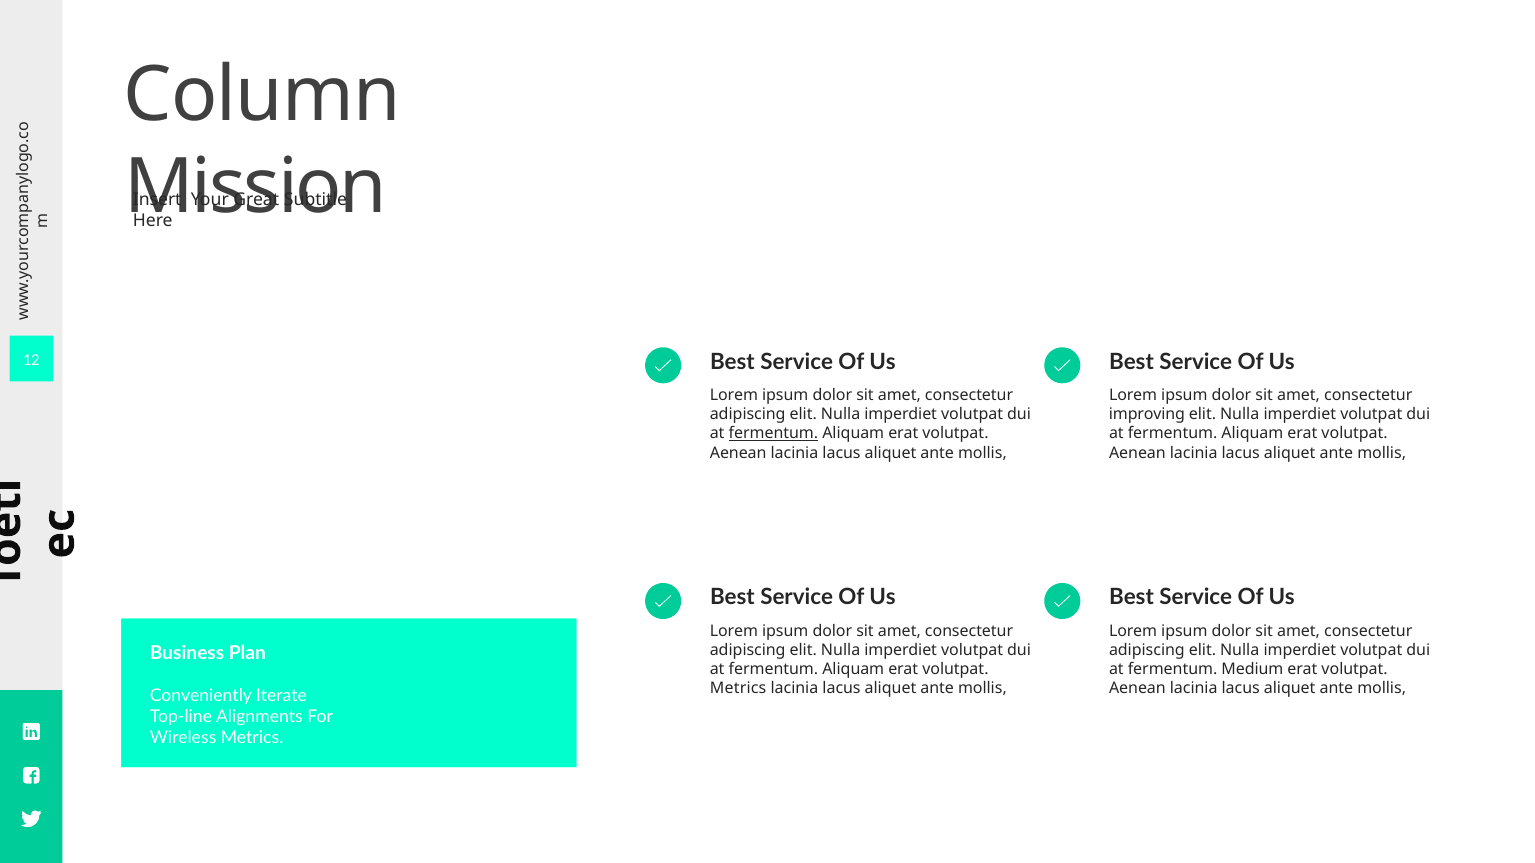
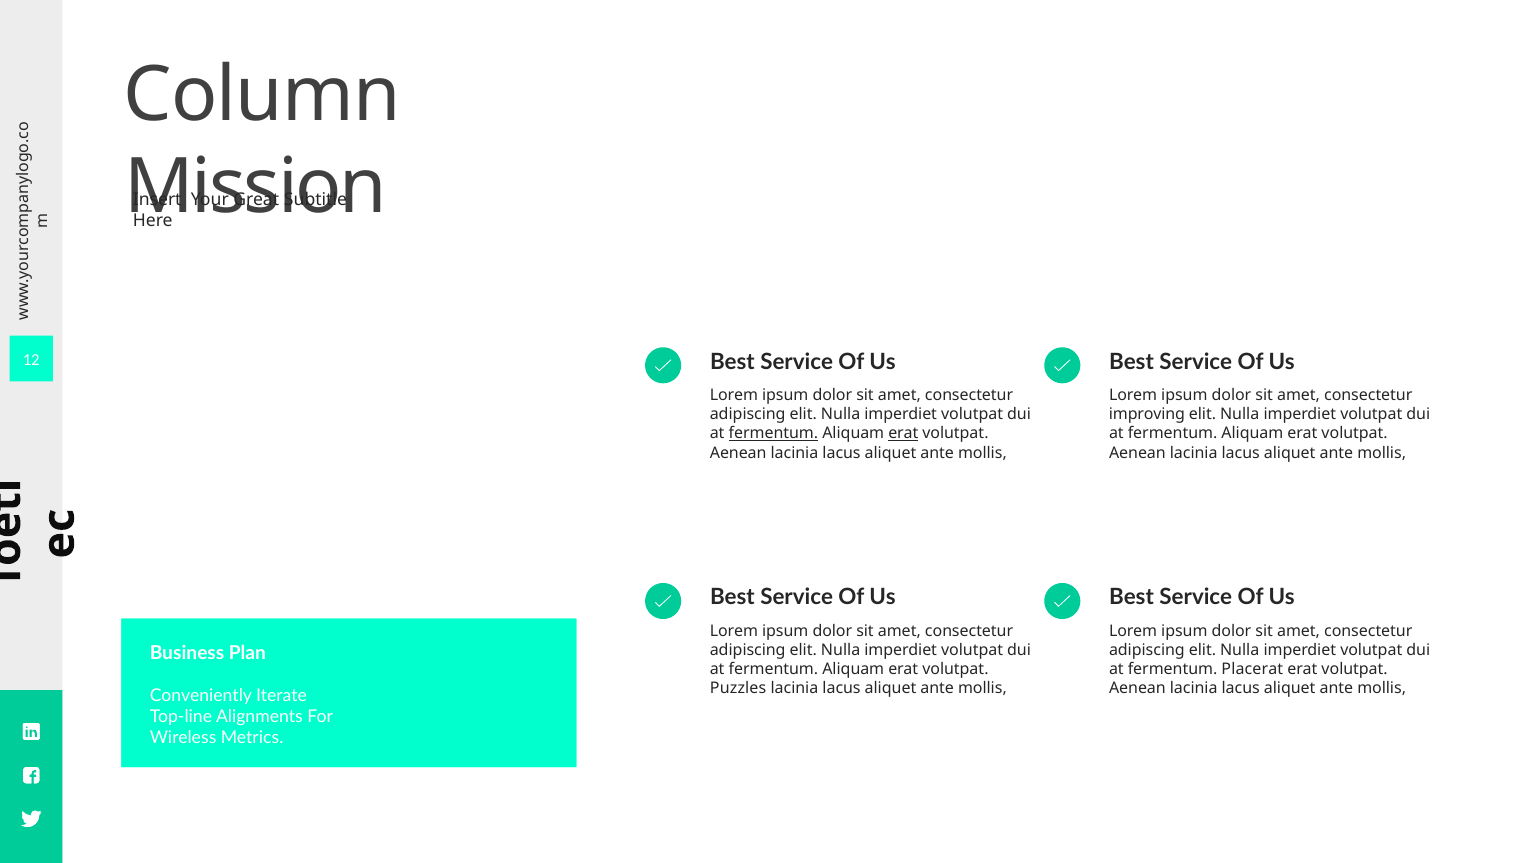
erat underline: none -> present (903, 434)
Medium: Medium -> Placerat (1252, 670)
Metrics: Metrics -> Puzzles (738, 689)
